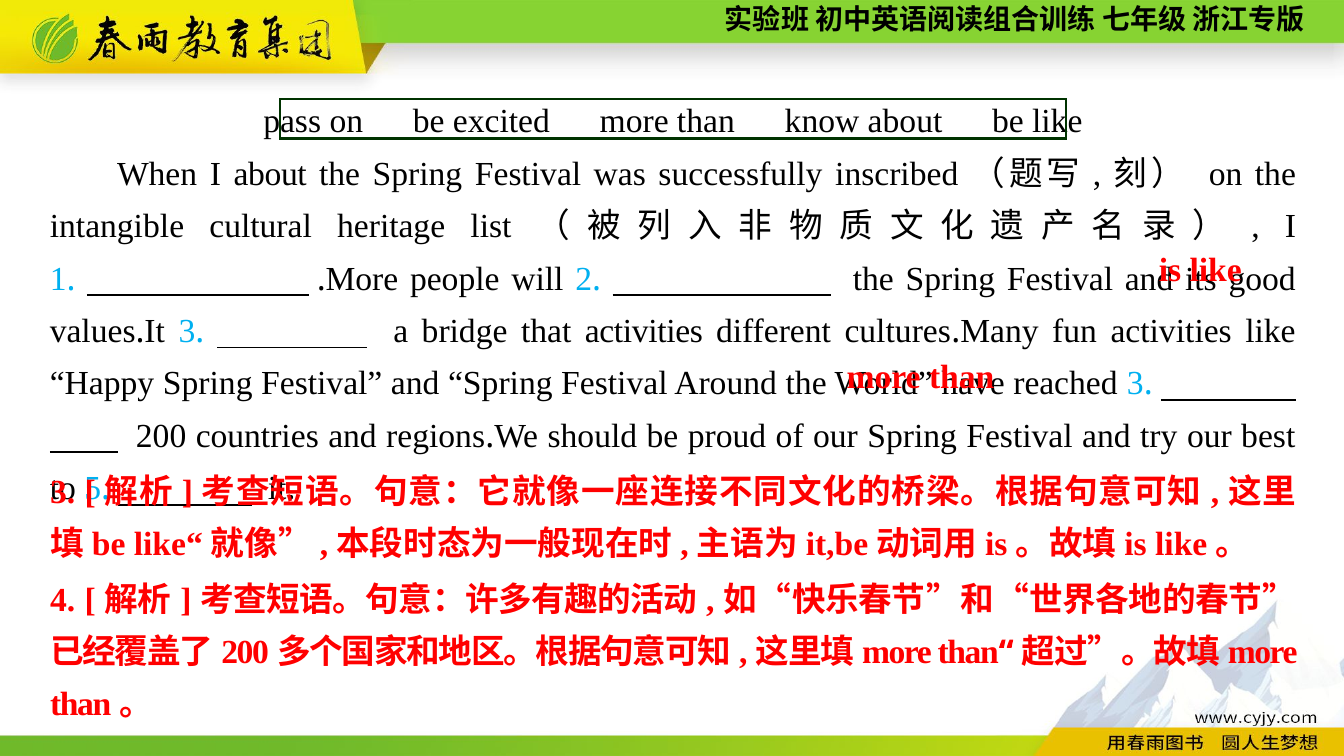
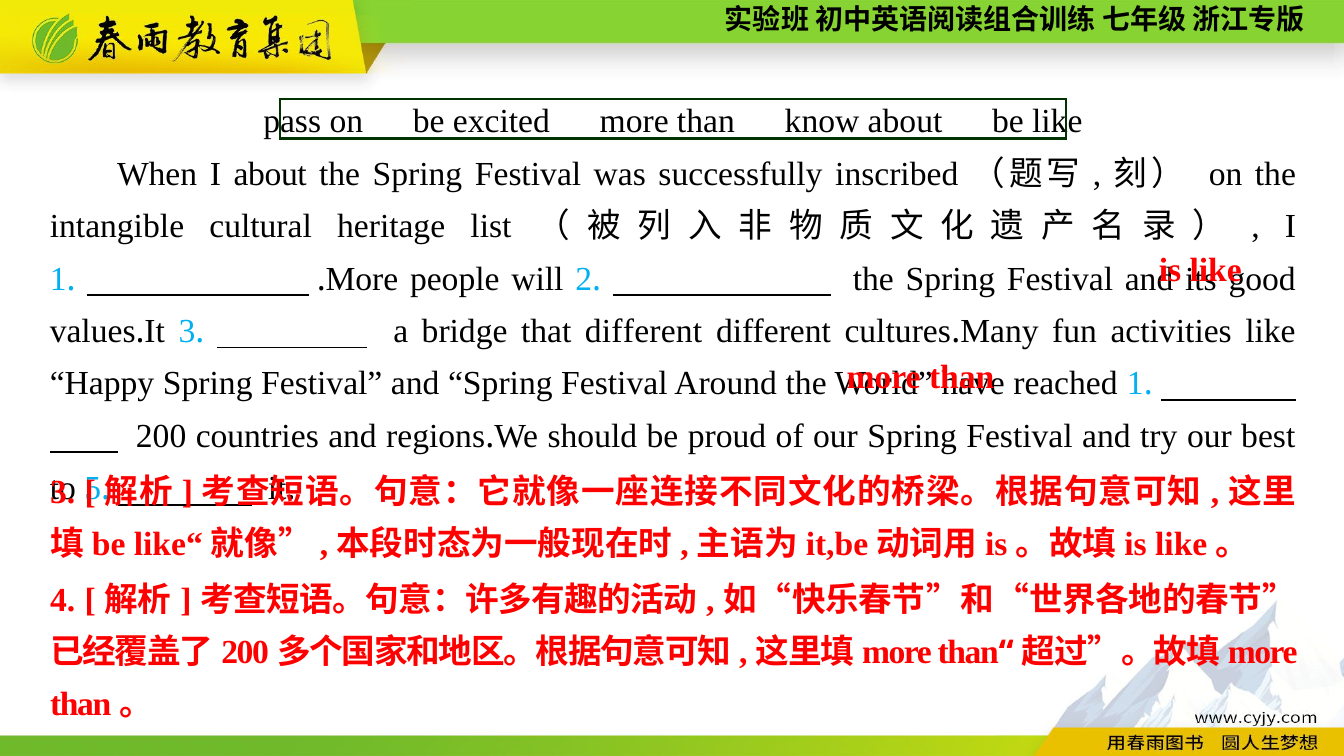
that activities: activities -> different (644, 331)
reached 3: 3 -> 1 (1135, 384)
